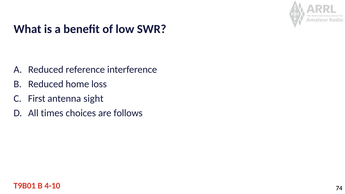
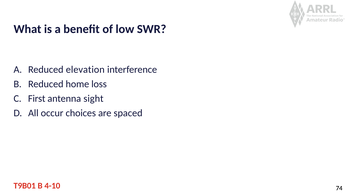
reference: reference -> elevation (85, 70)
times: times -> occur (52, 113)
follows: follows -> spaced (128, 113)
